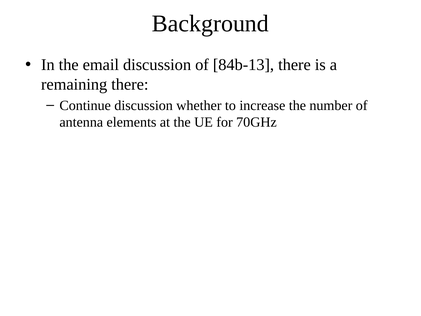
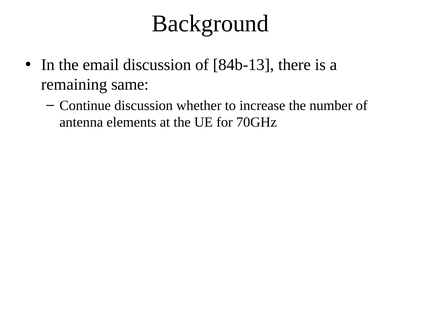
remaining there: there -> same (130, 84)
